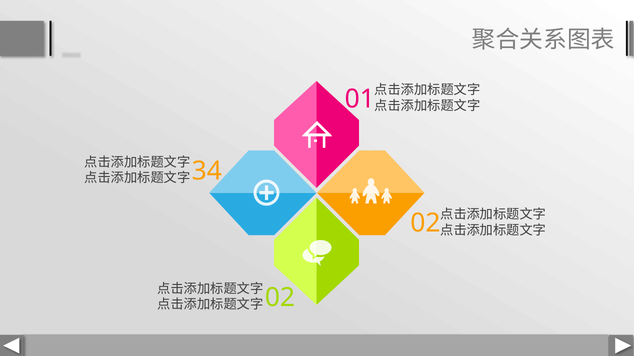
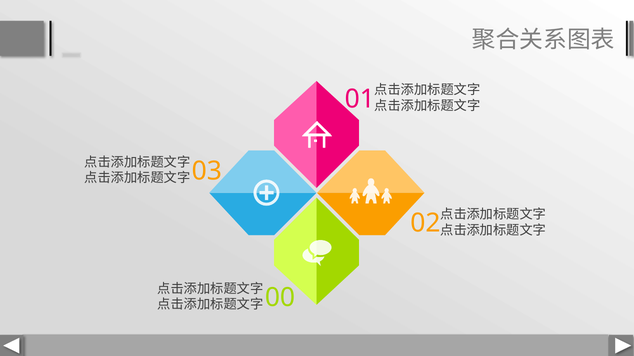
34: 34 -> 03 (207, 172)
02: 02 -> 00 (280, 298)
